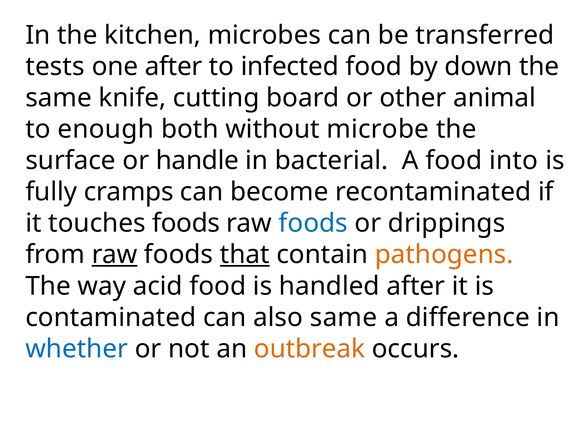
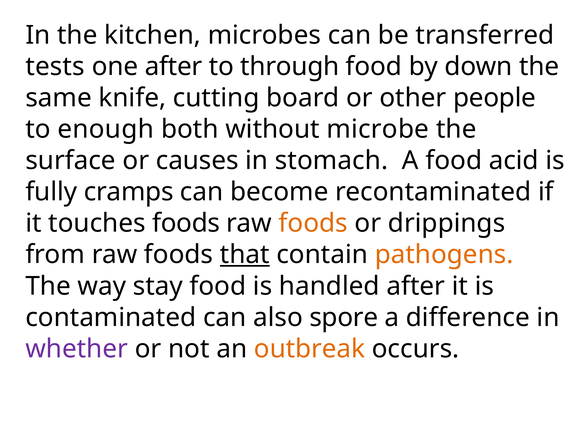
infected: infected -> through (290, 66)
animal: animal -> people (495, 98)
handle: handle -> causes (197, 161)
bacterial: bacterial -> stomach (332, 161)
into: into -> acid (514, 161)
foods colour: blue -> orange (313, 223)
raw underline: present -> none (115, 255)
acid: acid -> stay (158, 286)
also same: same -> spore (344, 317)
whether colour: blue -> purple (77, 349)
